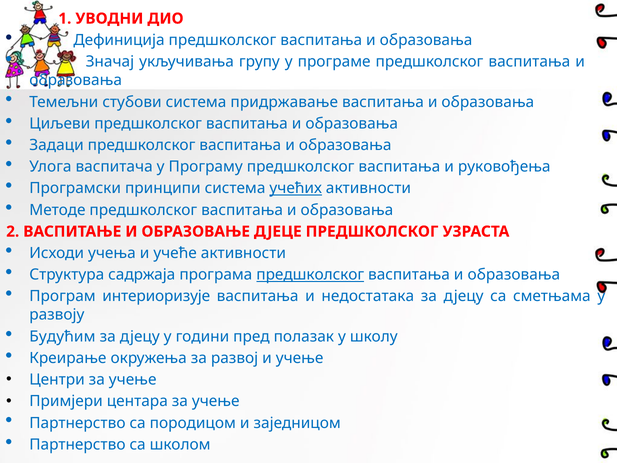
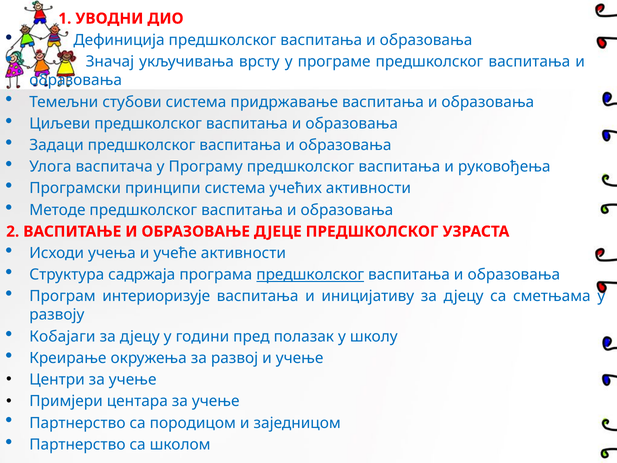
групу: групу -> врсту (259, 62)
учећих underline: present -> none (296, 188)
недостатака: недостатака -> иницијативу (368, 296)
Будућим: Будућим -> Кобајаги (62, 336)
